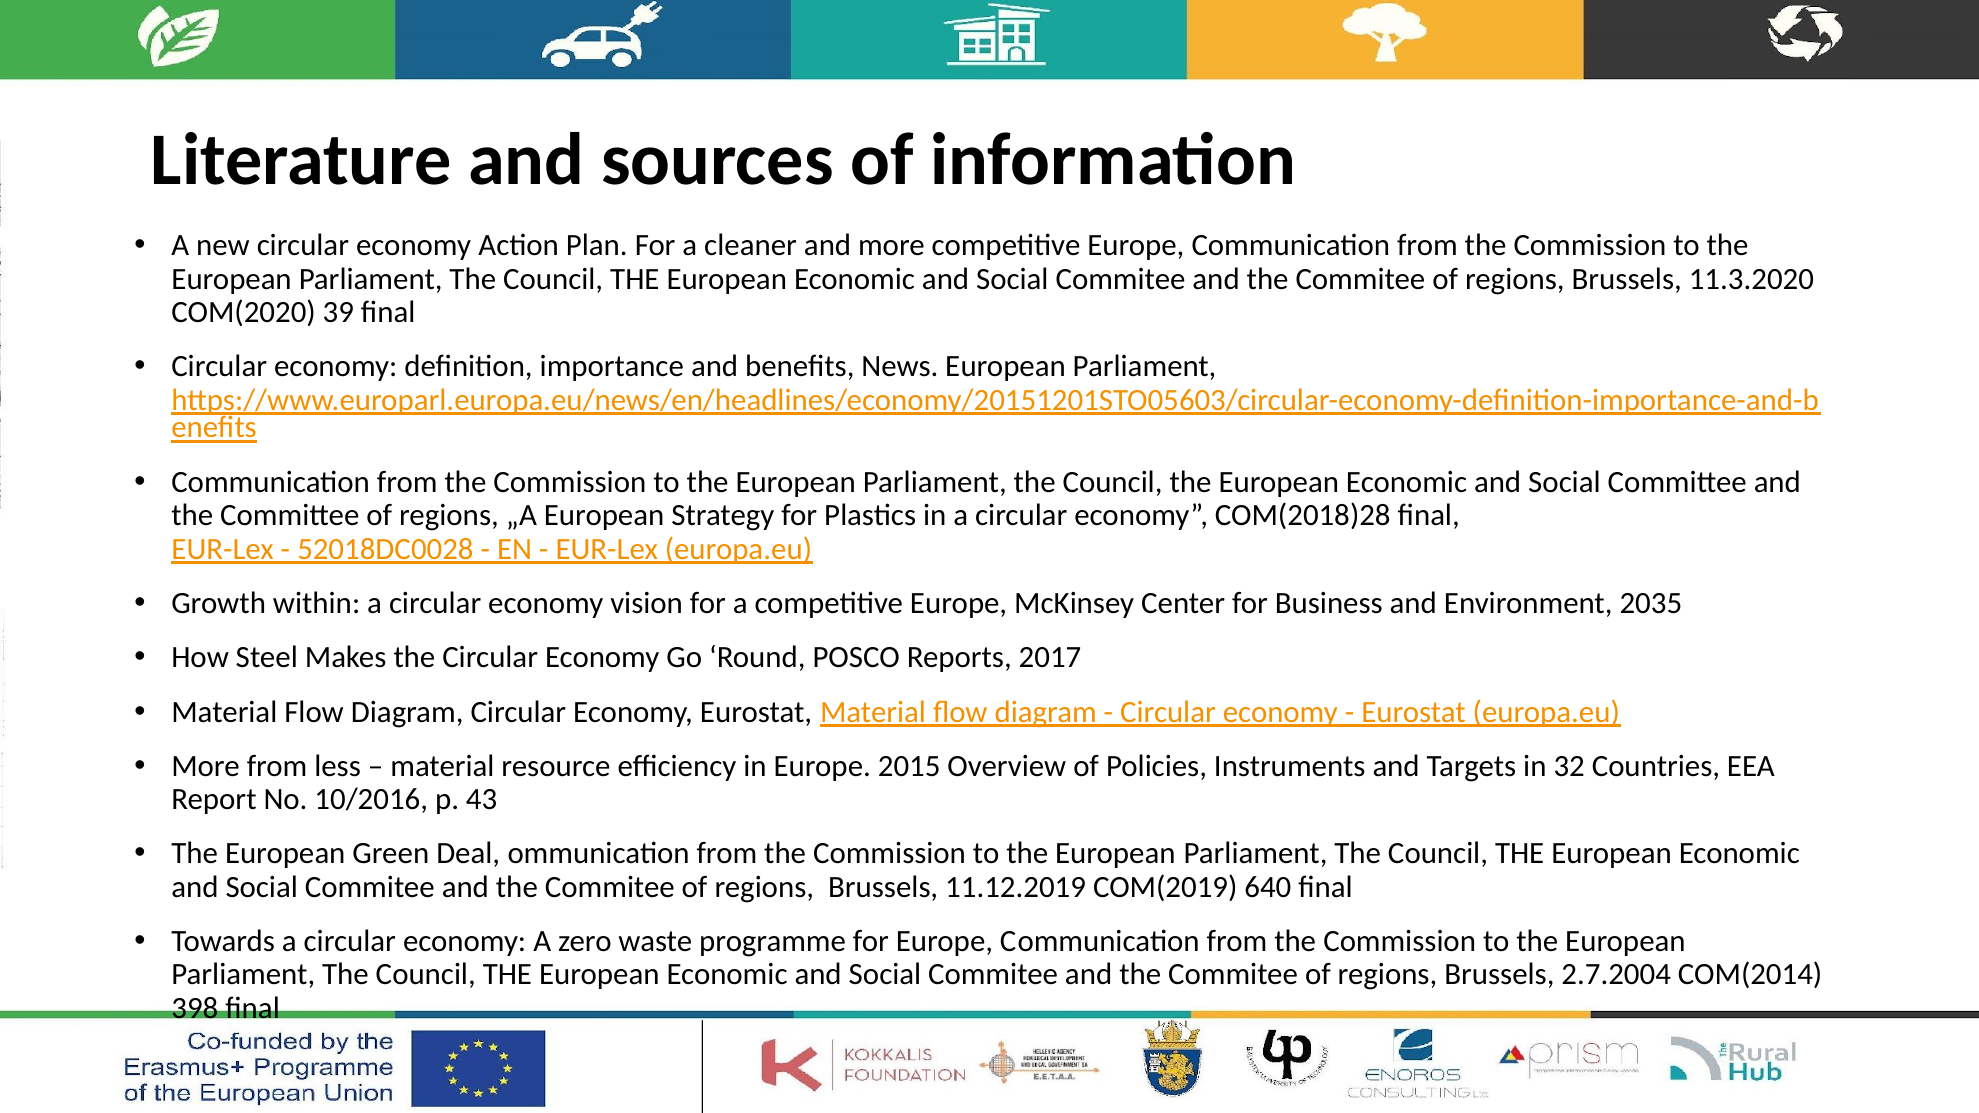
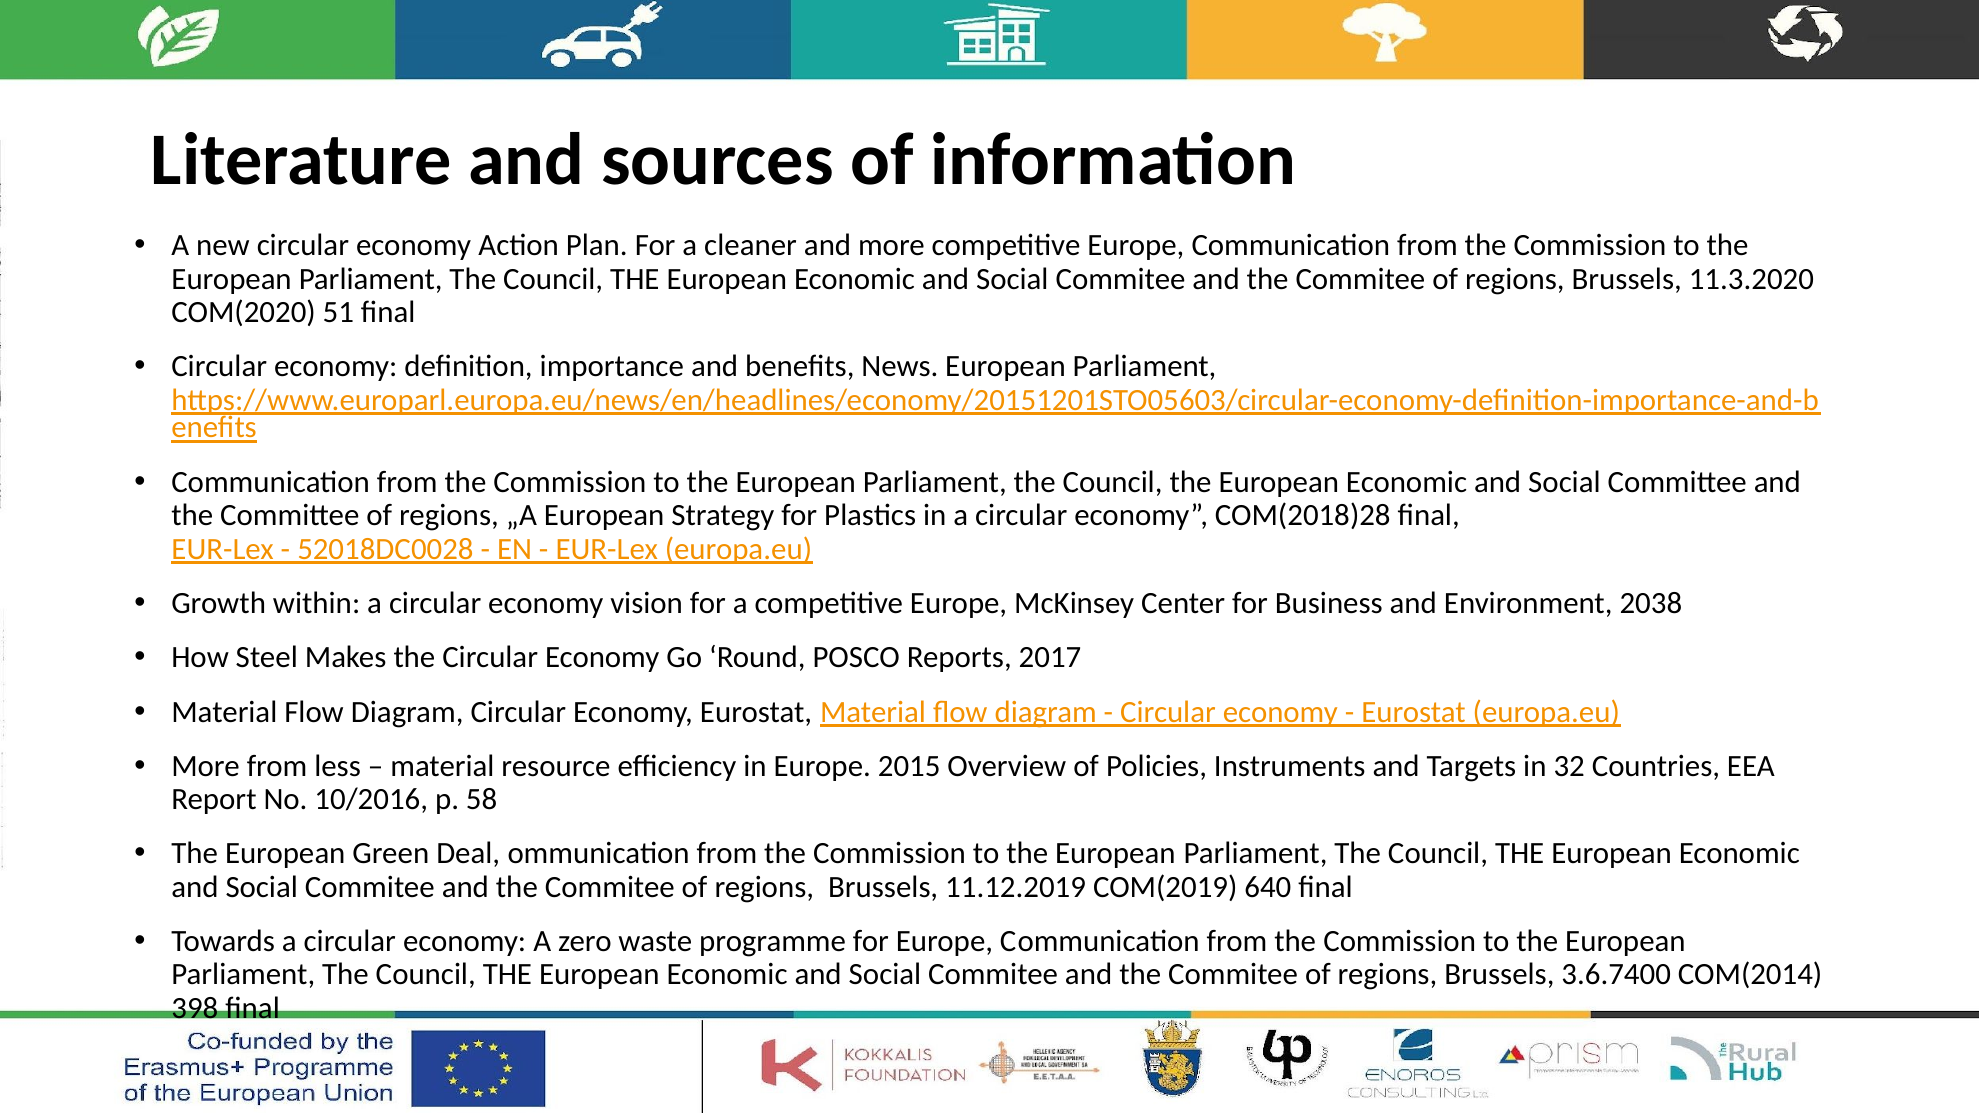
39: 39 -> 51 (338, 312)
2035: 2035 -> 2038 (1651, 603)
43: 43 -> 58 (482, 800)
2.7.2004: 2.7.2004 -> 3.6.7400 (1616, 975)
